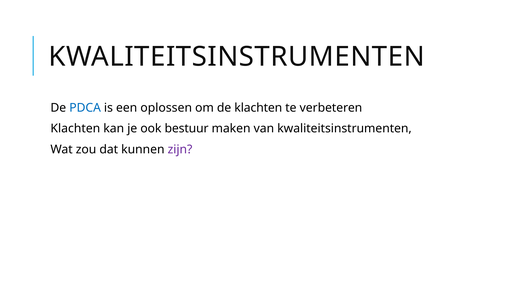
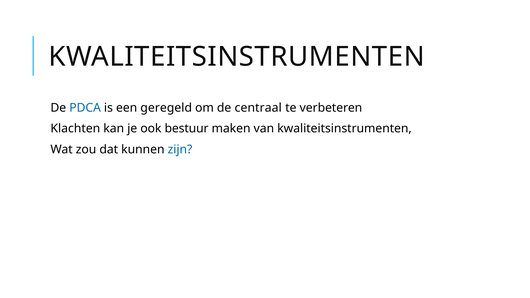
oplossen: oplossen -> geregeld (166, 108)
de klachten: klachten -> centraal (258, 108)
zijn colour: purple -> blue (180, 150)
